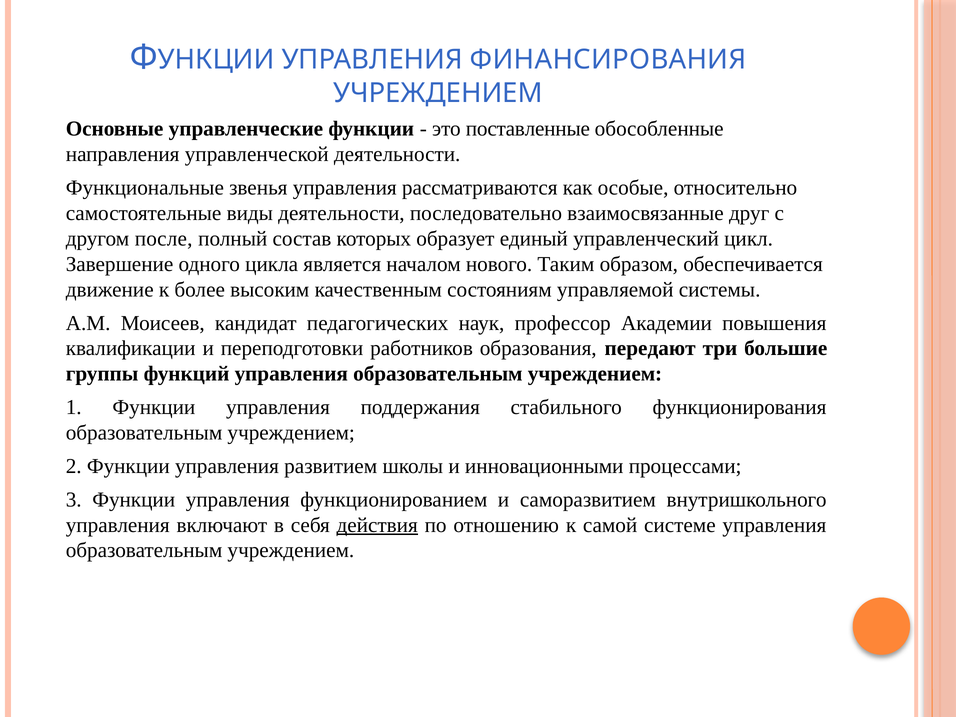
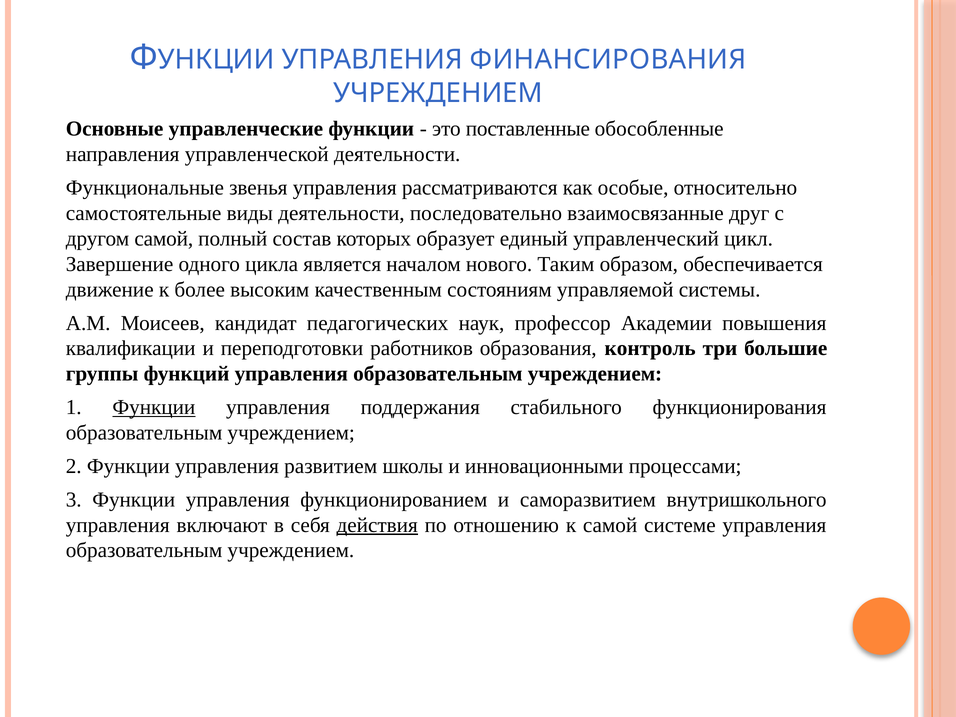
другом после: после -> самой (164, 239)
передают: передают -> контроль (650, 348)
Функции underline: none -> present (154, 407)
